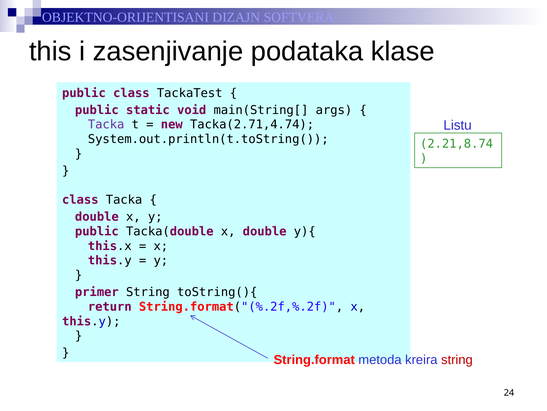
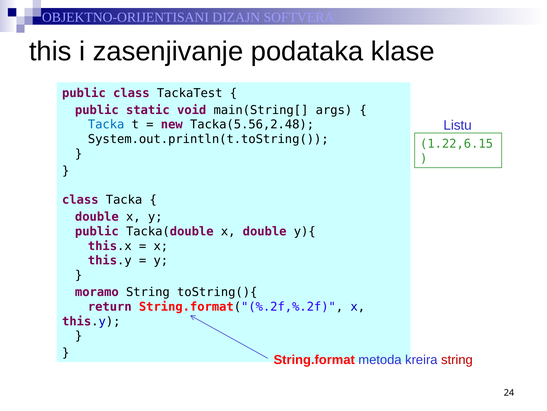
Tacka colour: purple -> blue (106, 124)
Tacka(2.71,4.74: Tacka(2.71,4.74 -> Tacka(5.56,2.48 (252, 124)
2.21,8.74: 2.21,8.74 -> 1.22,6.15 (457, 144)
primer: primer -> moramo (97, 292)
